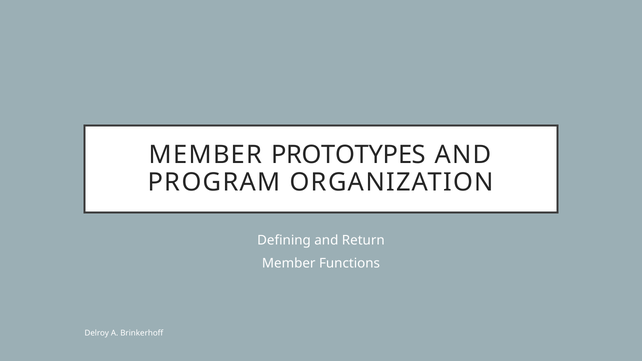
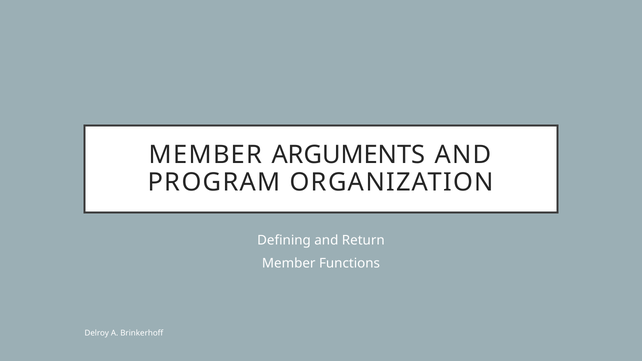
PROTOTYPES: PROTOTYPES -> ARGUMENTS (348, 155)
